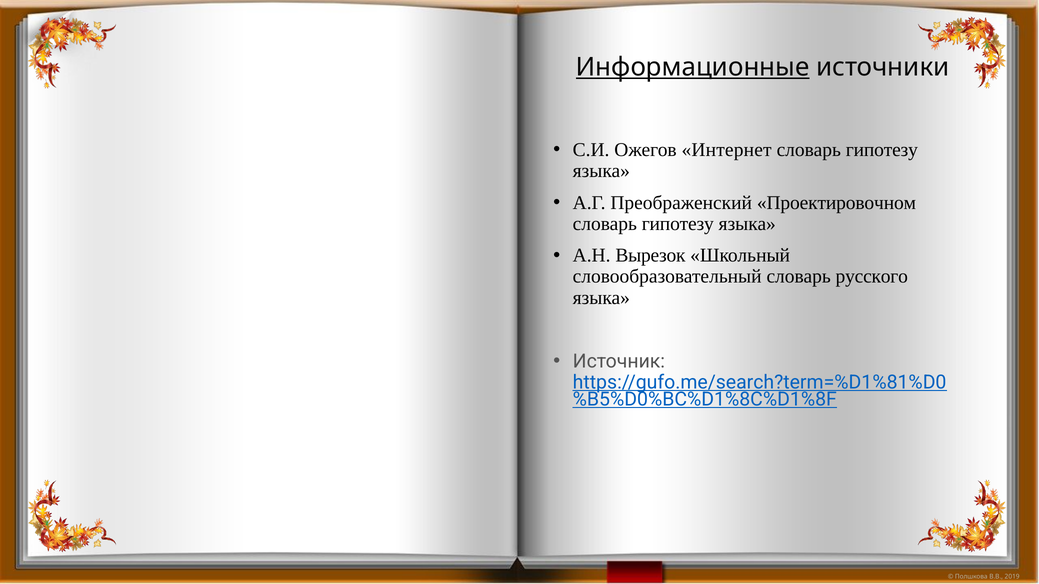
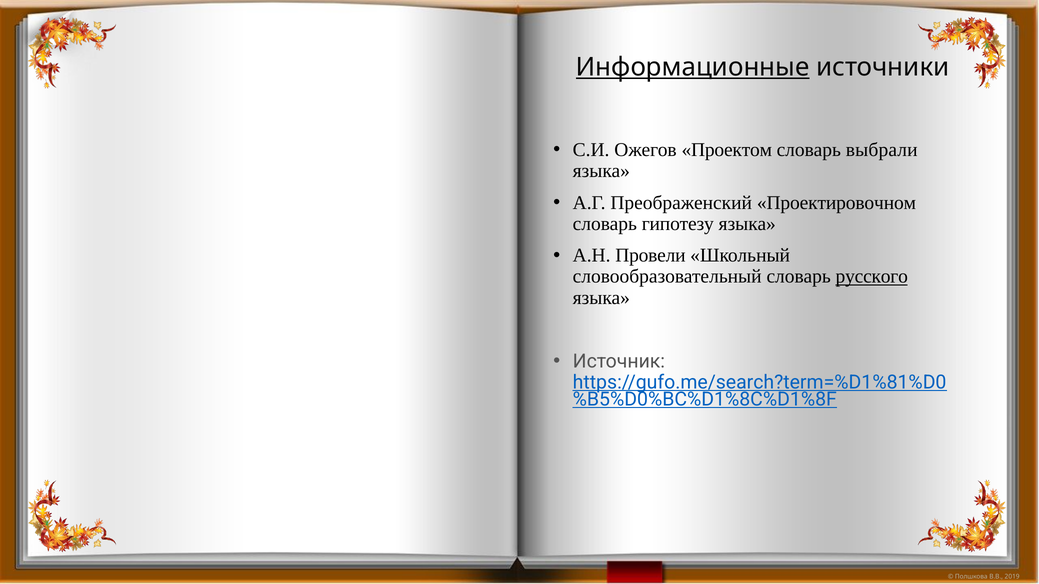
Интернет: Интернет -> Проектом (727, 150)
гипотезу: гипотезу -> выбрали (882, 150)
Вырезок: Вырезок -> Провели (650, 256)
русского underline: none -> present (872, 277)
